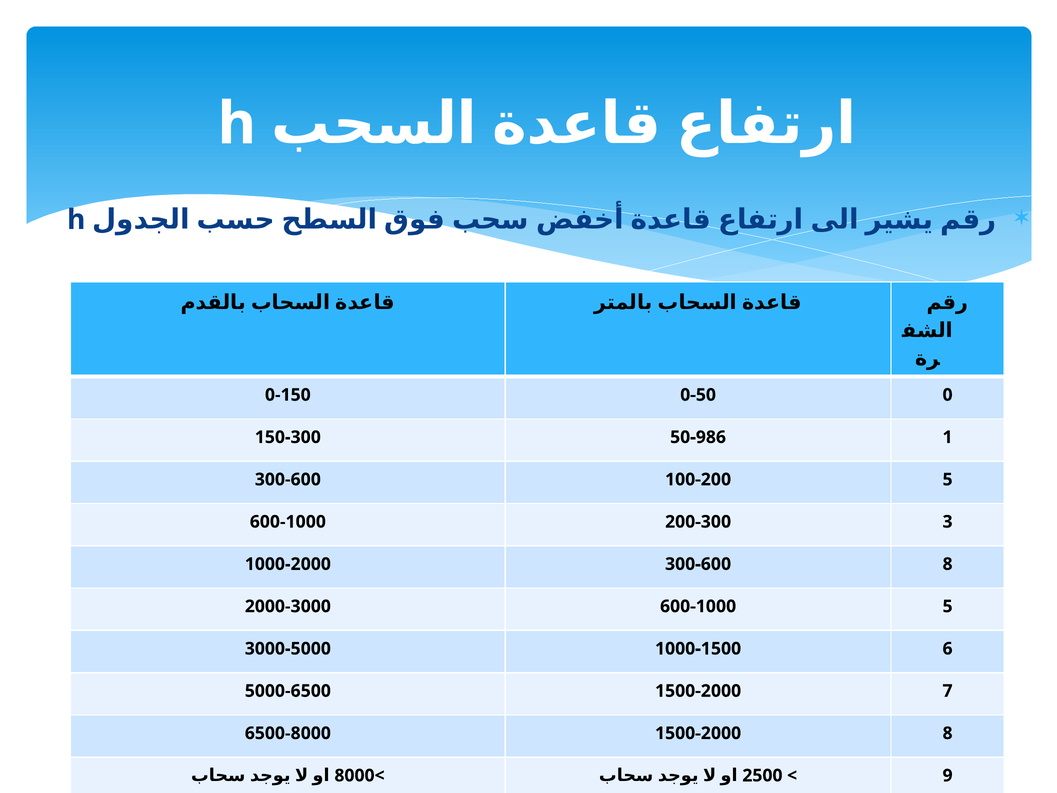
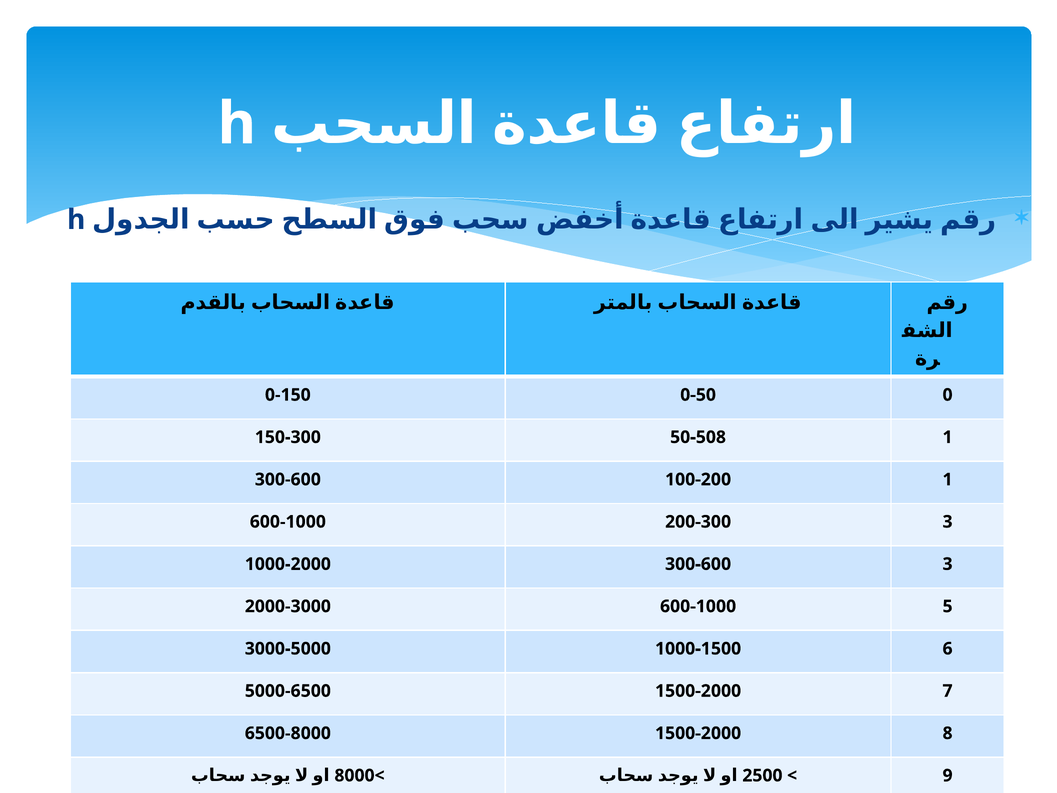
50-986: 50-986 -> 50-508 (698, 437)
100-200 5: 5 -> 1 (948, 479)
300-600 8: 8 -> 3 (948, 564)
